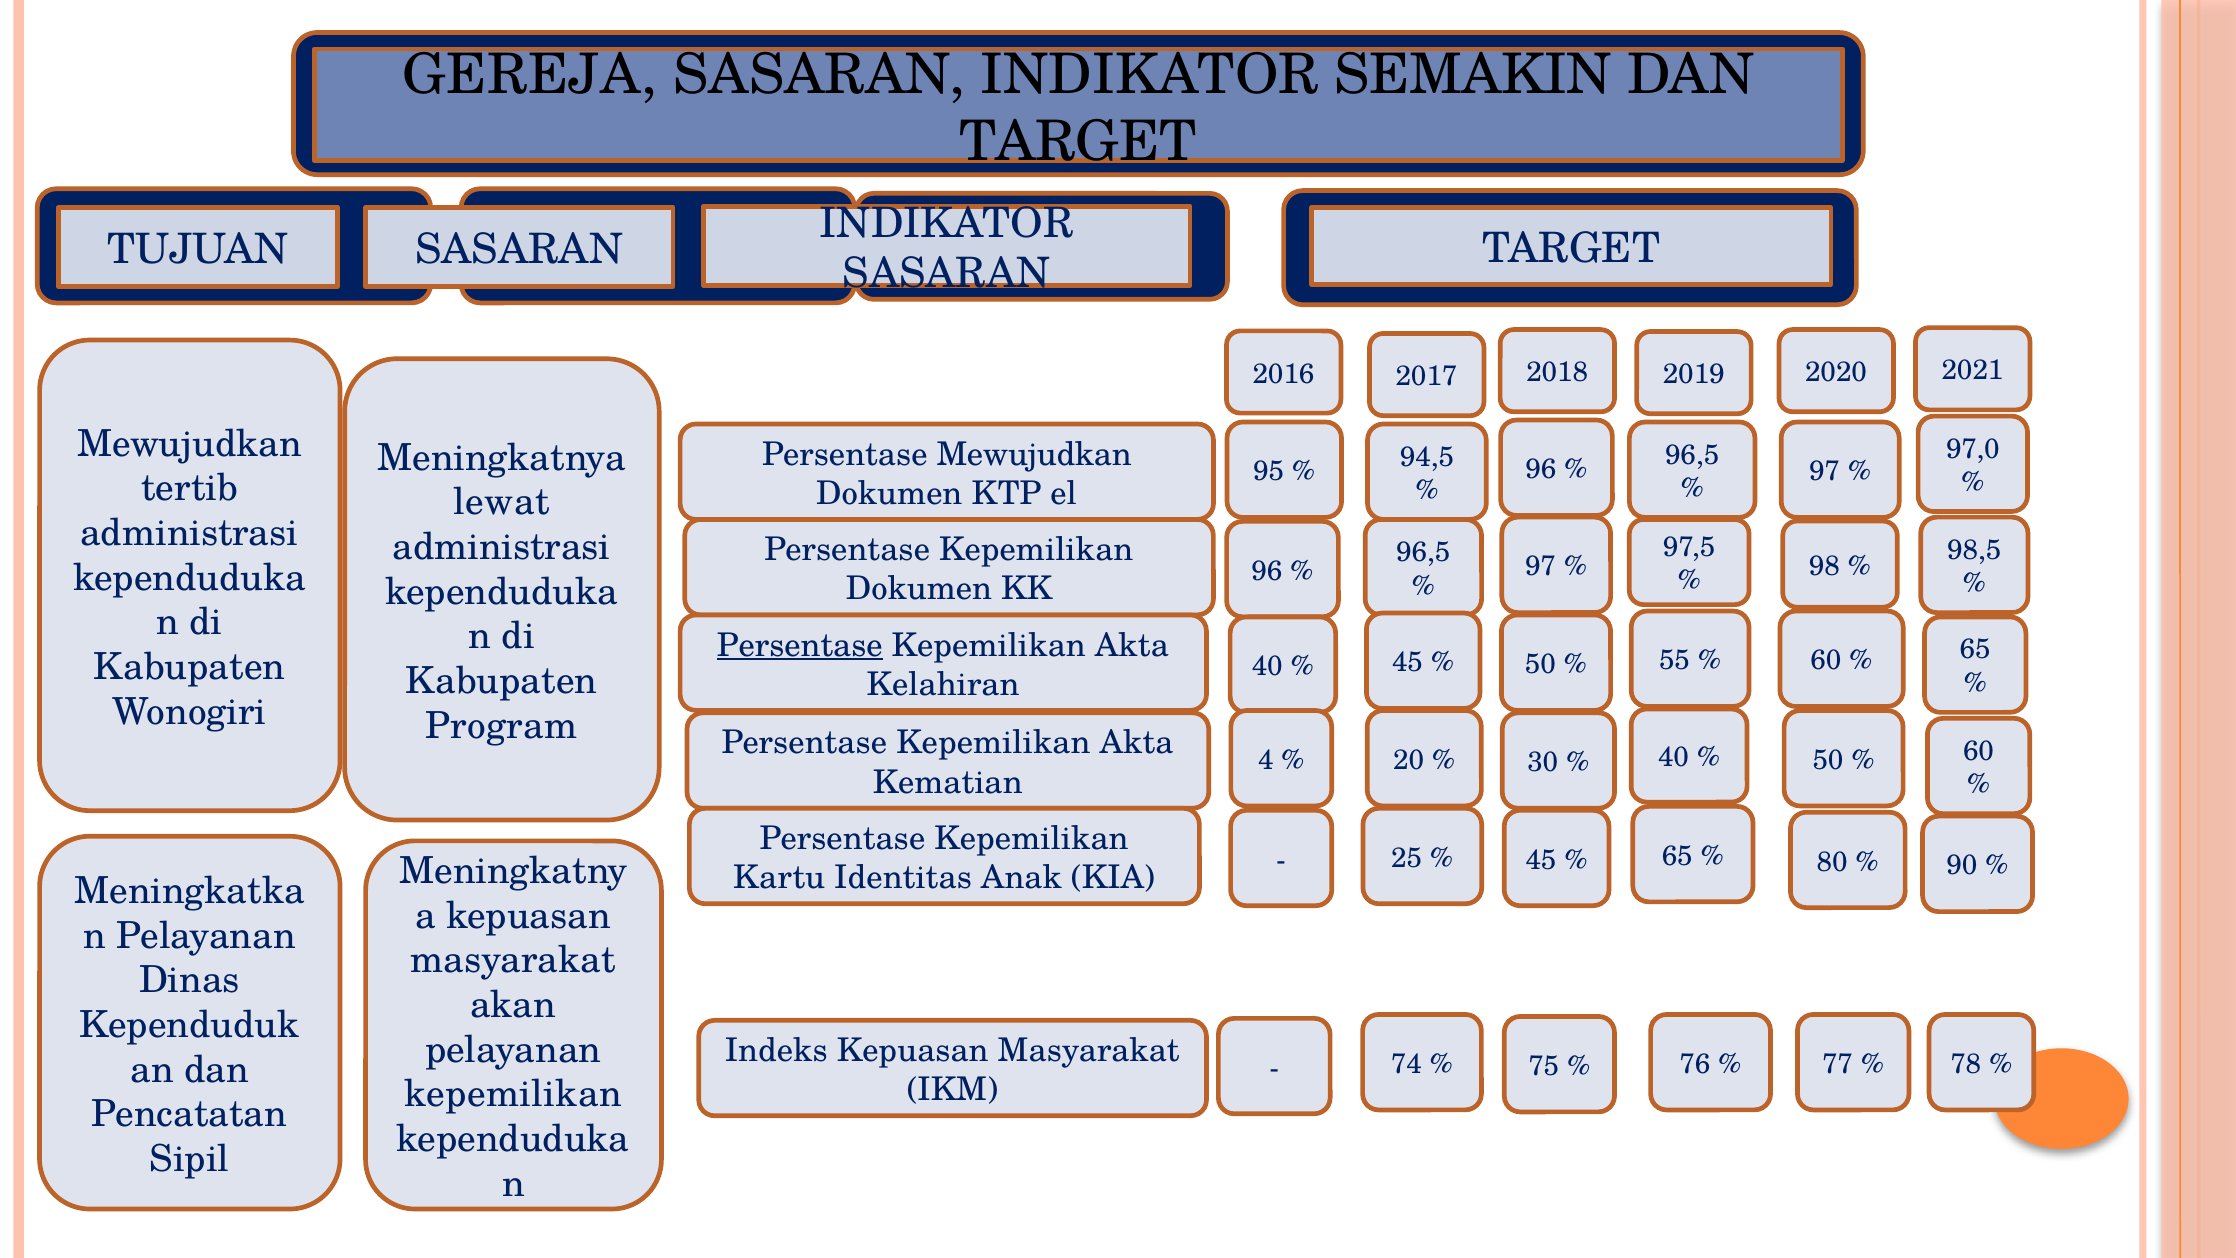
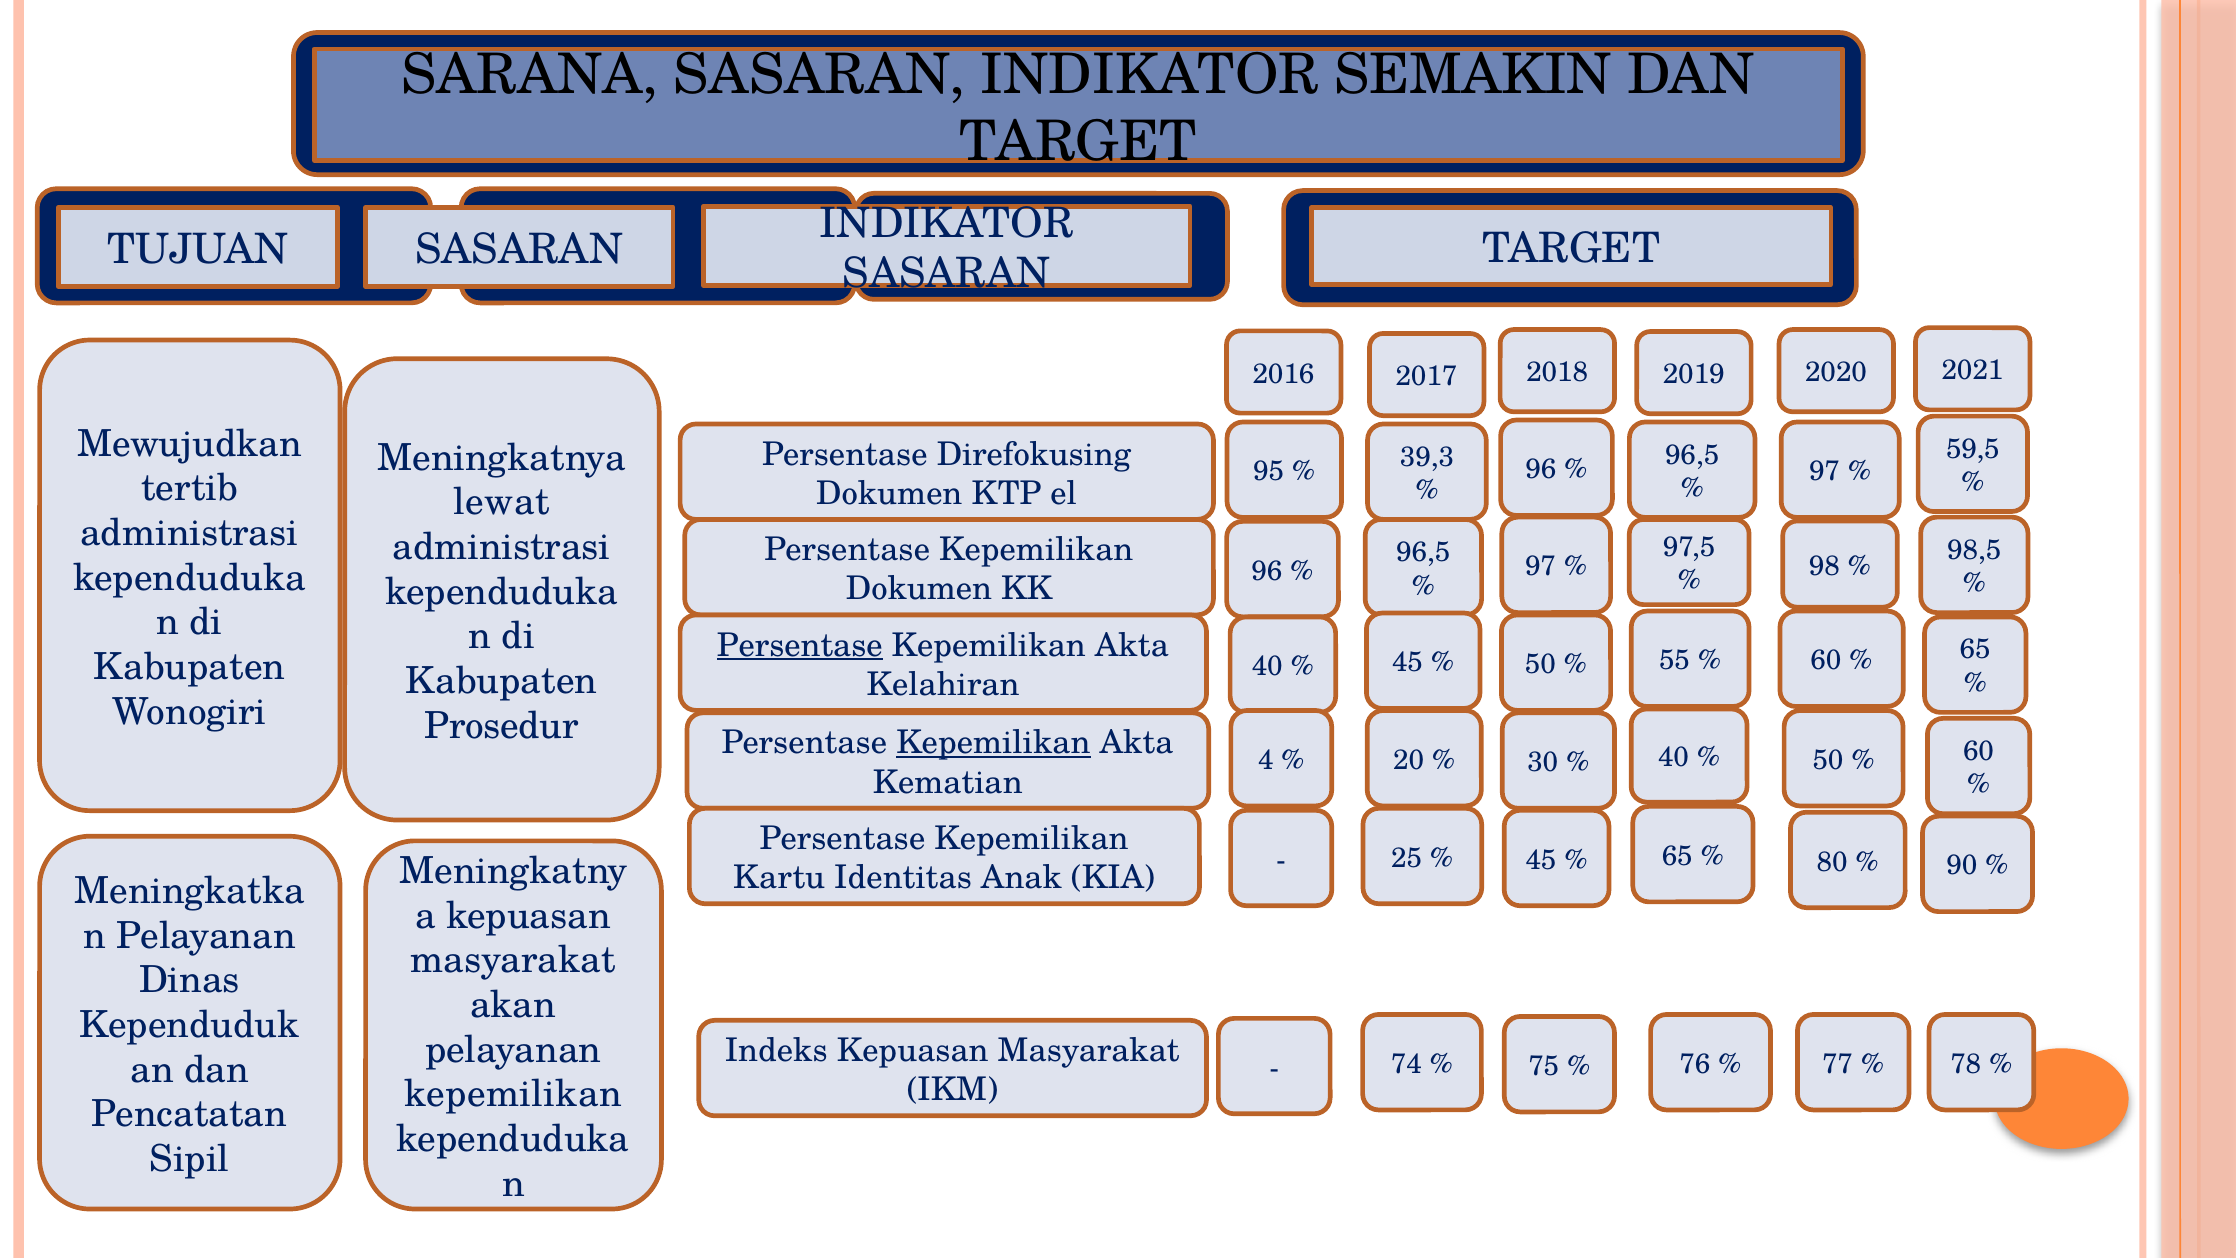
GEREJA: GEREJA -> SARANA (530, 75)
97,0: 97,0 -> 59,5 (1973, 449)
Persentase Mewujudkan: Mewujudkan -> Direfokusing (1034, 454)
94,5: 94,5 -> 39,3 (1427, 457)
Program: Program -> Prosedur (502, 726)
Kepemilikan underline: none -> present (993, 743)
